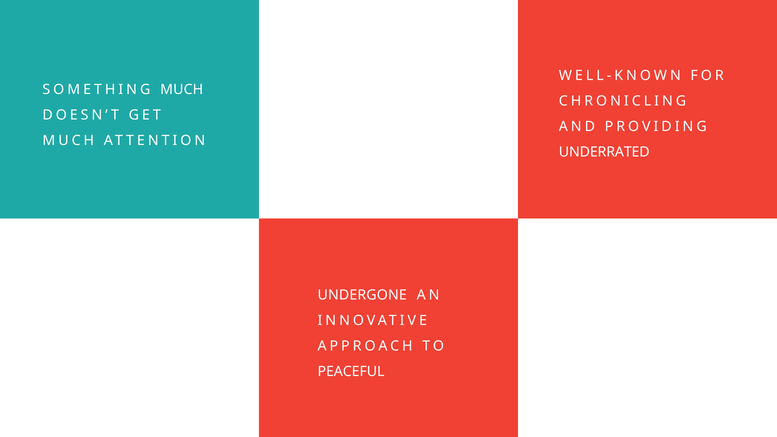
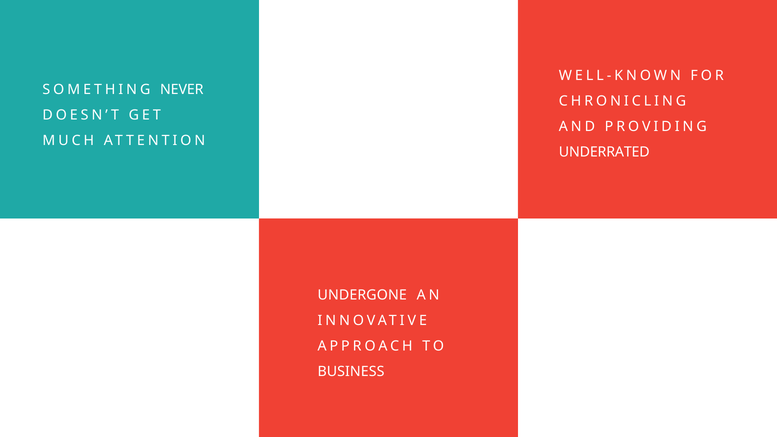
SOMETHING MUCH: MUCH -> NEVER (182, 90)
PEACEFUL: PEACEFUL -> BUSINESS (351, 372)
